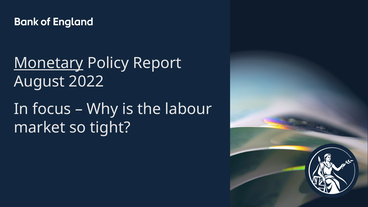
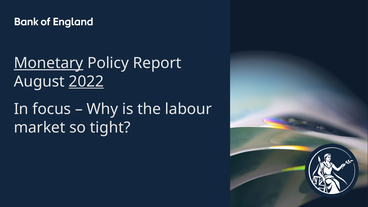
2022 underline: none -> present (86, 82)
